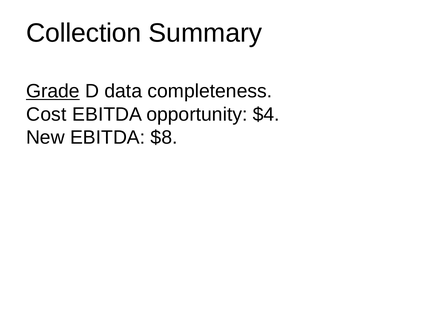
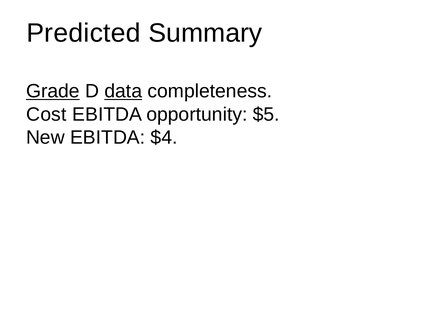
Collection: Collection -> Predicted (84, 33)
data underline: none -> present (123, 91)
$4: $4 -> $5 (266, 114)
$8: $8 -> $4 (164, 138)
